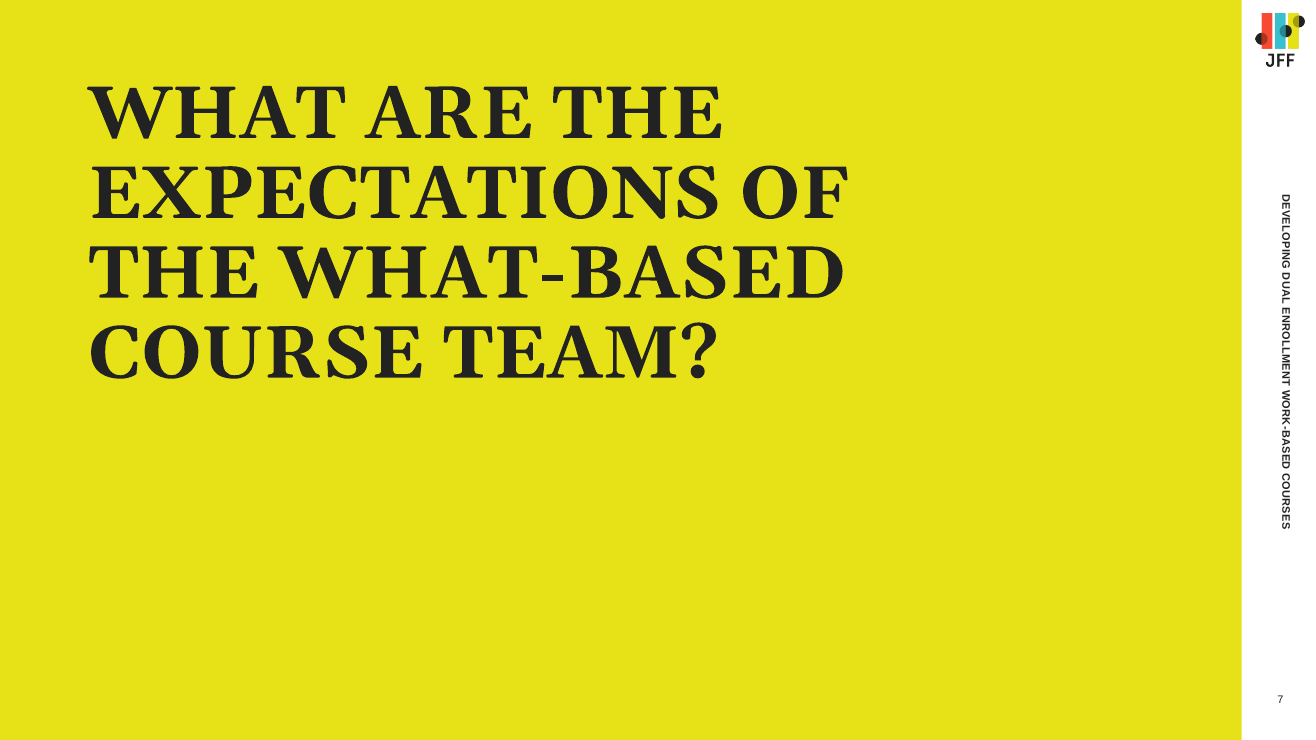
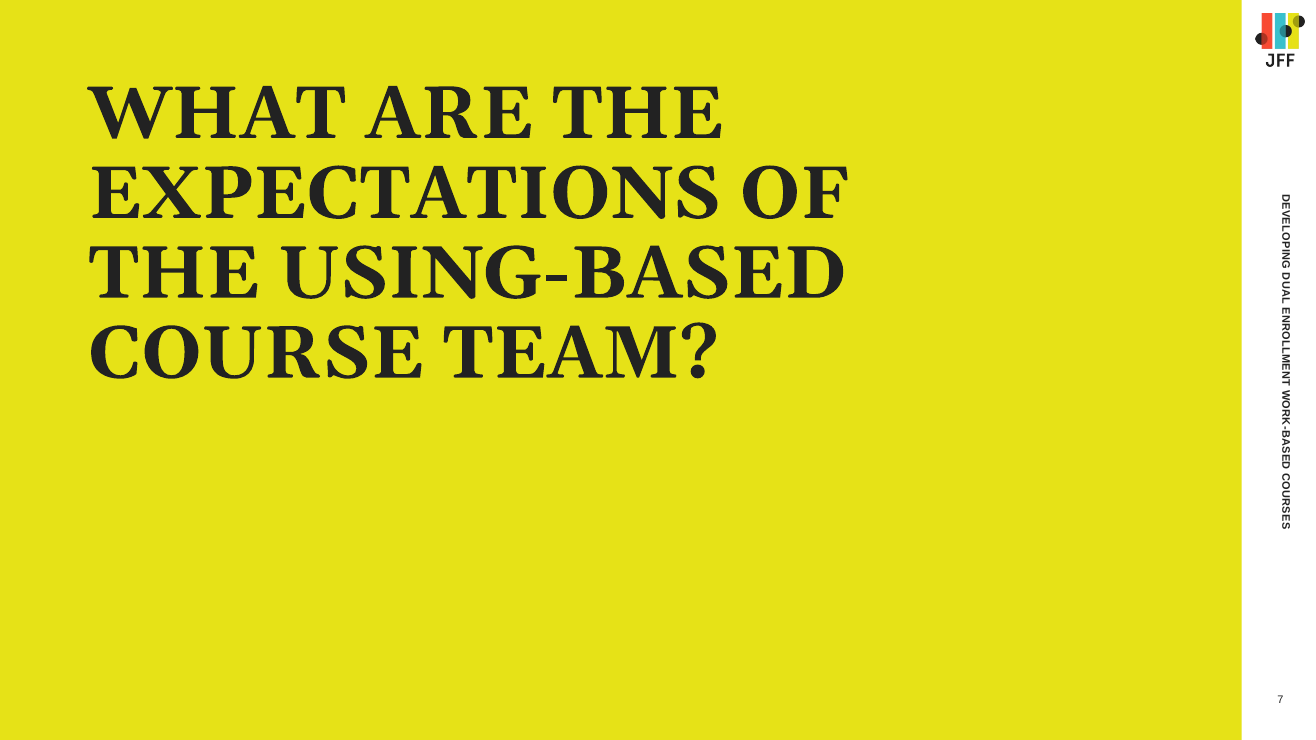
WHAT-BASED: WHAT-BASED -> USING-BASED (562, 273)
